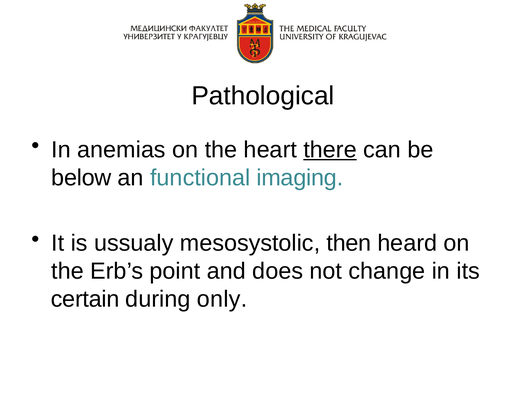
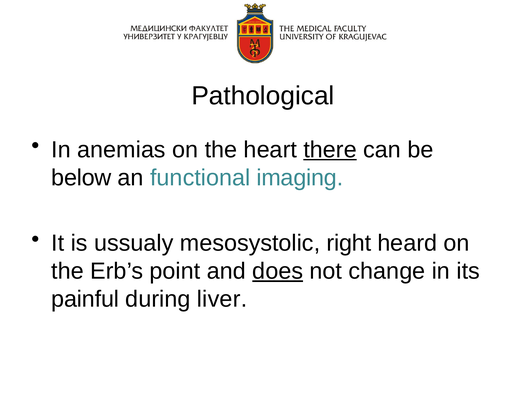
then: then -> right (349, 243)
does underline: none -> present (278, 271)
certain: certain -> painful (85, 300)
only: only -> liver (222, 300)
